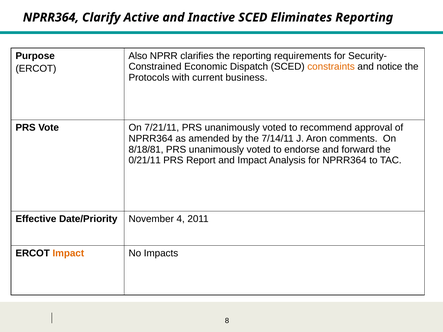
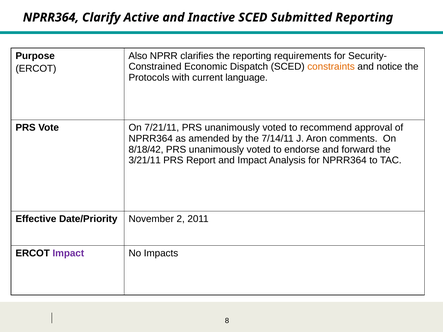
Eliminates: Eliminates -> Submitted (301, 17)
business: business -> language (247, 78)
8/18/81: 8/18/81 -> 8/18/42 (146, 150)
0/21/11: 0/21/11 -> 3/21/11 (145, 160)
4: 4 -> 2 (181, 219)
Impact colour: orange -> purple (68, 253)
